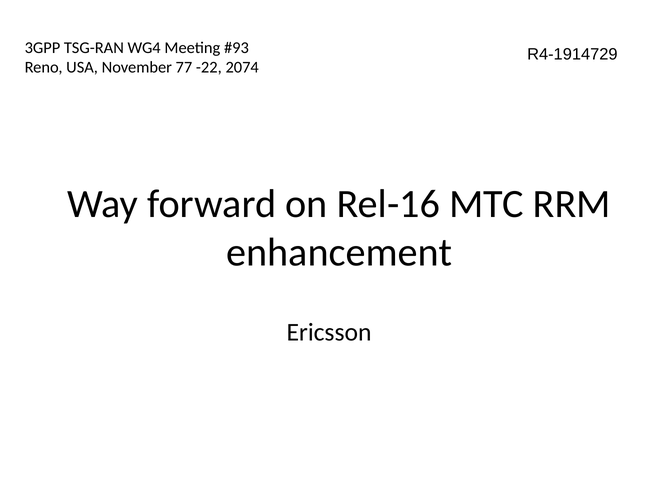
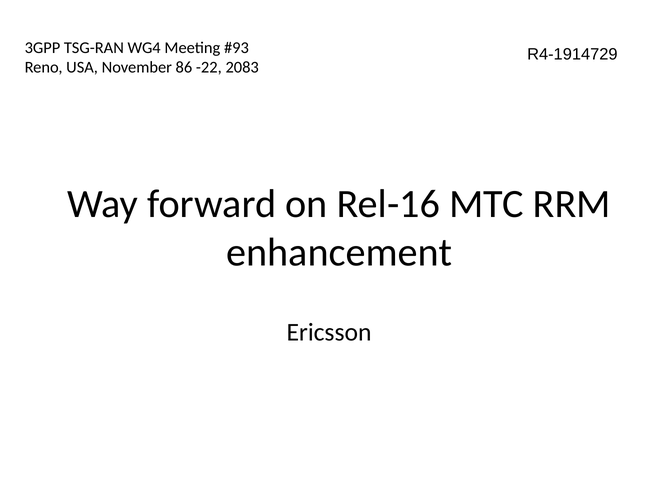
77: 77 -> 86 (184, 68)
2074: 2074 -> 2083 (242, 68)
